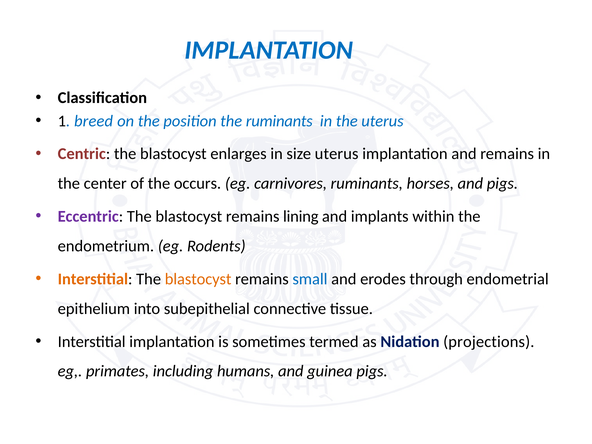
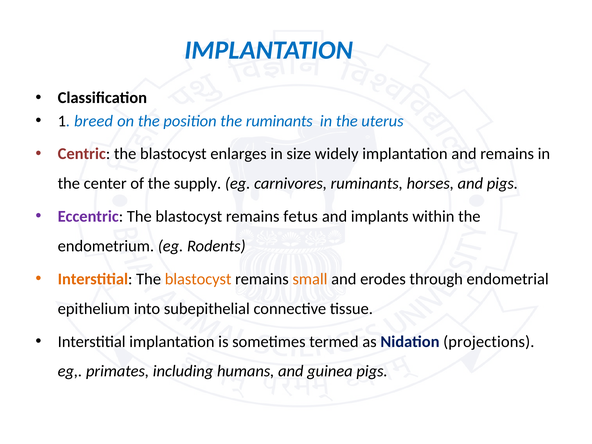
size uterus: uterus -> widely (337, 154)
occurs: occurs -> supply (198, 183)
lining: lining -> fetus (301, 216)
small colour: blue -> orange (310, 279)
